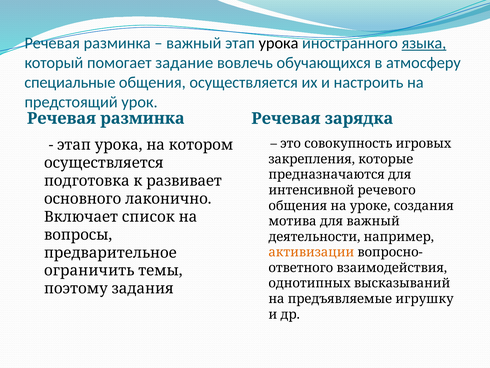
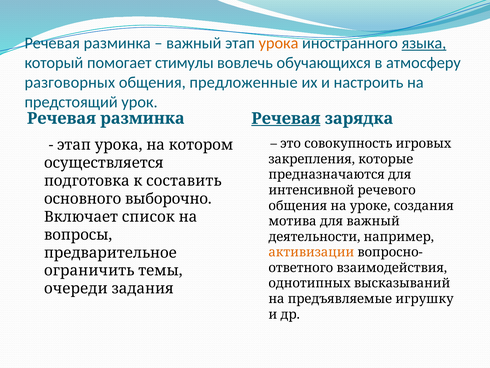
урока colour: black -> orange (279, 43)
задание: задание -> стимулы (184, 63)
специальные: специальные -> разговорных (70, 82)
общения осуществляется: осуществляется -> предложенные (244, 82)
Речевая underline: none -> present (286, 118)
развивает: развивает -> составить (184, 181)
лаконично: лаконично -> выборочно (168, 199)
поэтому: поэтому -> очереди (76, 288)
